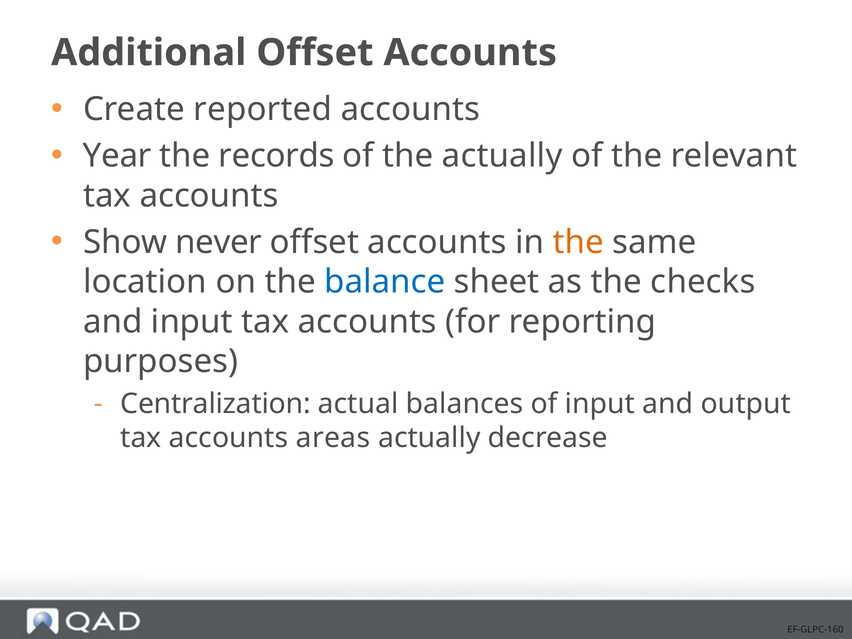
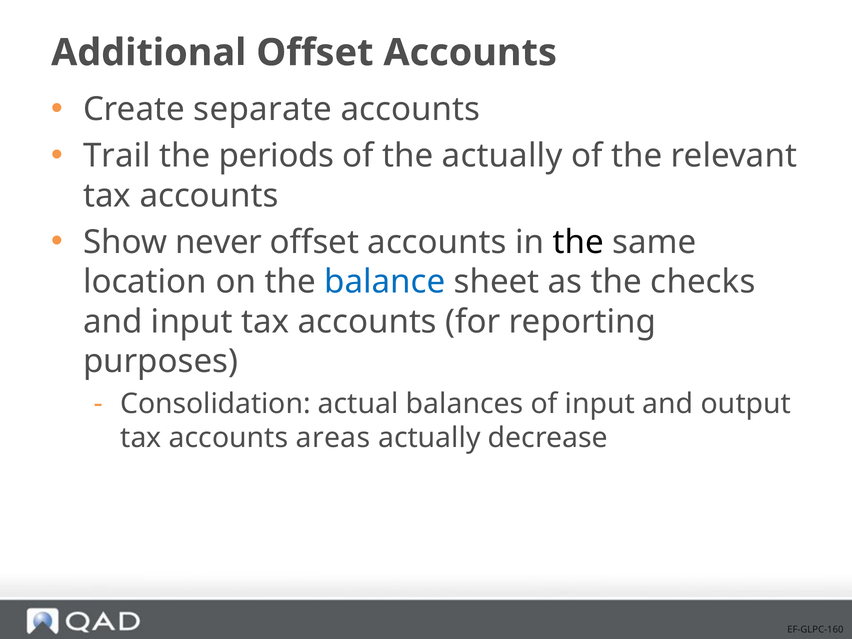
reported: reported -> separate (263, 110)
Year: Year -> Trail (117, 156)
records: records -> periods (277, 156)
the colour: orange -> black (578, 242)
Centralization: Centralization -> Consolidation (215, 404)
